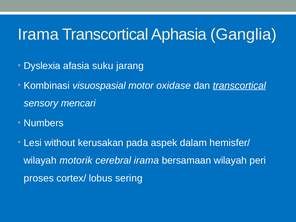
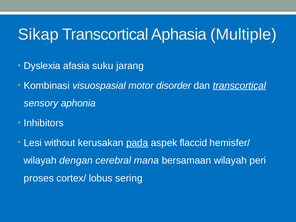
Irama: Irama -> Sikap (38, 34)
Ganglia: Ganglia -> Multiple (243, 34)
oxidase: oxidase -> disorder (174, 86)
mencari: mencari -> aphonia (78, 103)
Numbers: Numbers -> Inhibitors (44, 123)
pada underline: none -> present (137, 143)
dalam: dalam -> flaccid (193, 143)
motorik: motorik -> dengan (76, 161)
cerebral irama: irama -> mana (146, 161)
